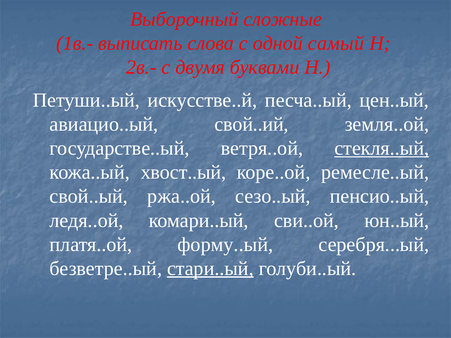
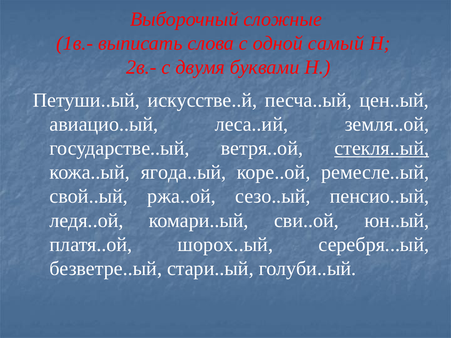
свой..ий: свой..ий -> леса..ий (251, 124)
хвост..ый: хвост..ый -> ягода..ый (183, 172)
форму..ый: форму..ый -> шорох..ый (225, 245)
стари..ый underline: present -> none (210, 269)
